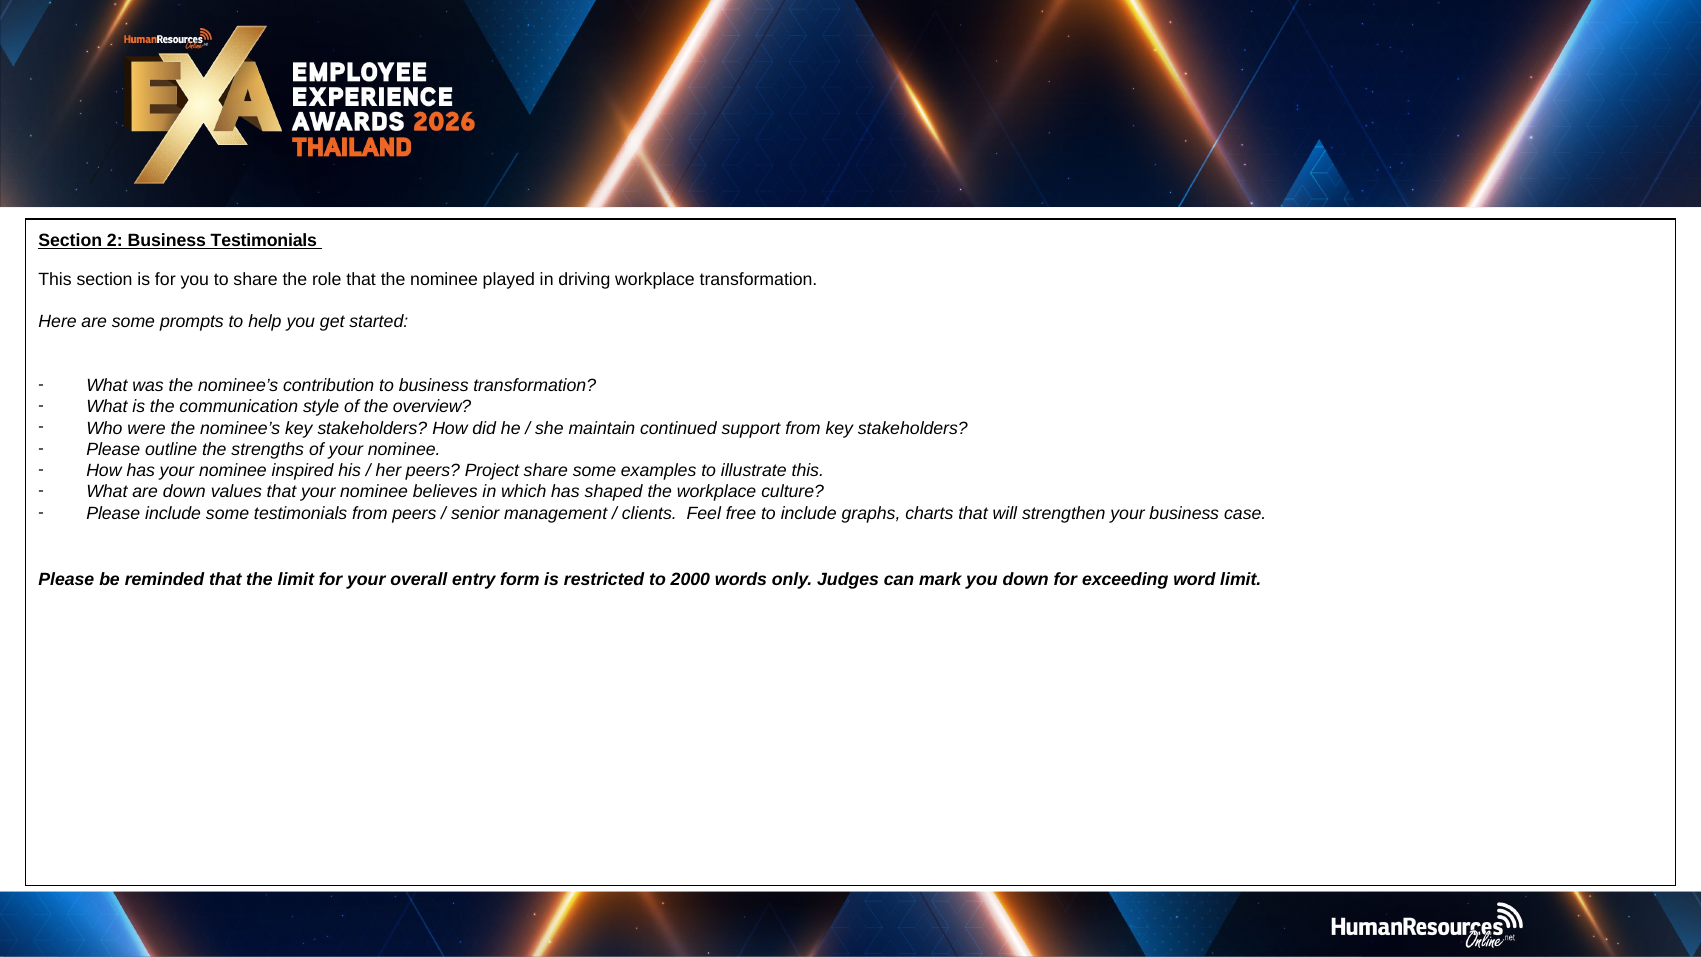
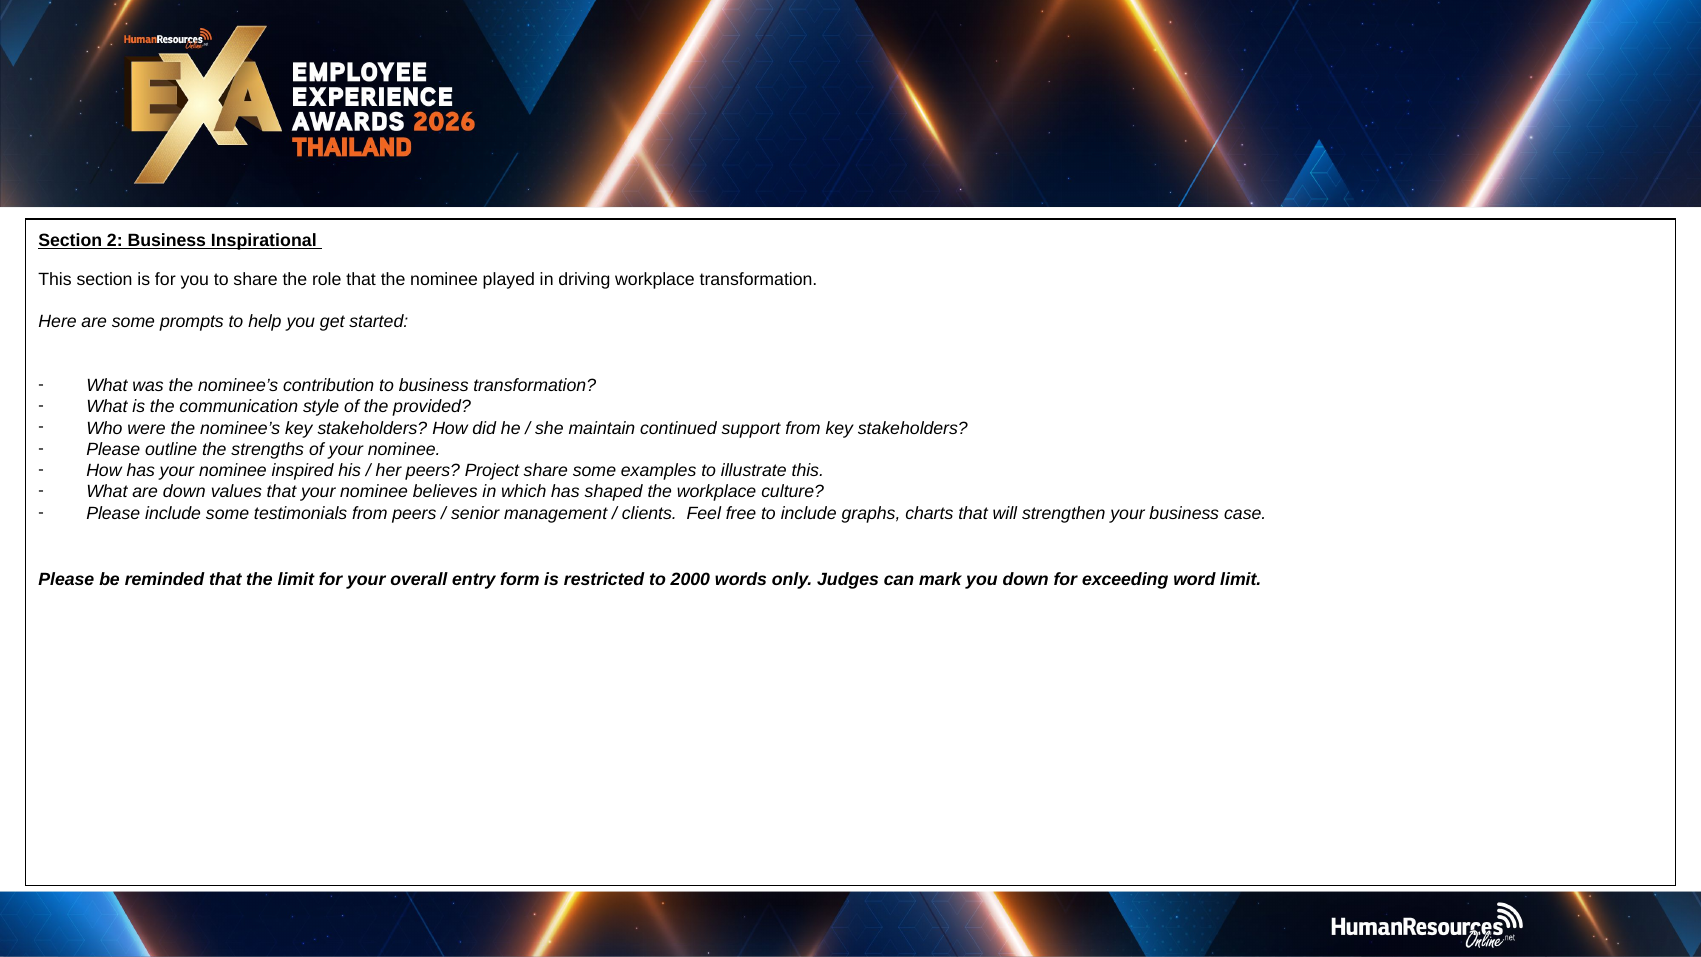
Business Testimonials: Testimonials -> Inspirational (264, 240)
overview: overview -> provided (432, 407)
